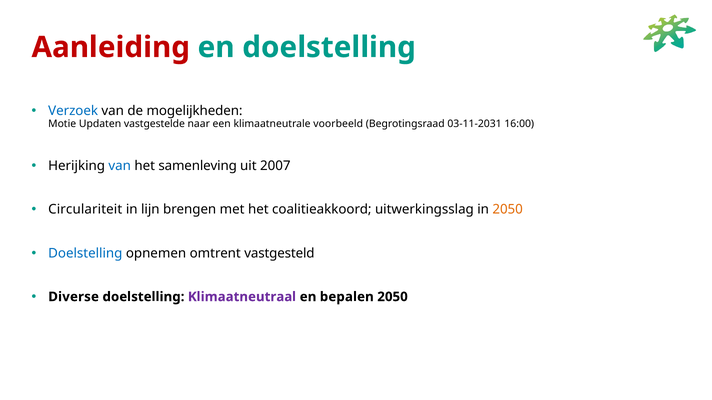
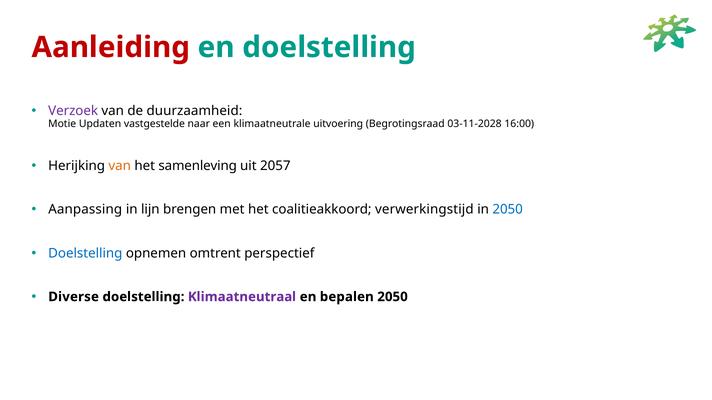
Verzoek colour: blue -> purple (73, 111)
mogelijkheden: mogelijkheden -> duurzaamheid (194, 111)
voorbeeld: voorbeeld -> uitvoering (338, 124)
03-11-2031: 03-11-2031 -> 03-11-2028 (475, 124)
van colour: blue -> orange (120, 166)
2007: 2007 -> 2057 (275, 166)
Circulariteit: Circulariteit -> Aanpassing (85, 210)
uitwerkingsslag: uitwerkingsslag -> verwerkingstijd (424, 210)
2050 colour: orange -> blue (508, 210)
vastgesteld: vastgesteld -> perspectief (279, 253)
